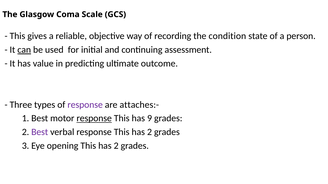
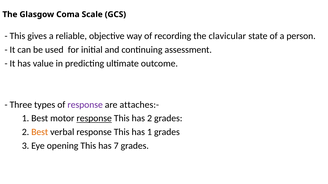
condition: condition -> clavicular (227, 36)
can underline: present -> none (24, 50)
has 9: 9 -> 2 (150, 119)
Best colour: purple -> orange (40, 132)
response This has 2: 2 -> 1 (149, 132)
opening This has 2: 2 -> 7 (116, 146)
